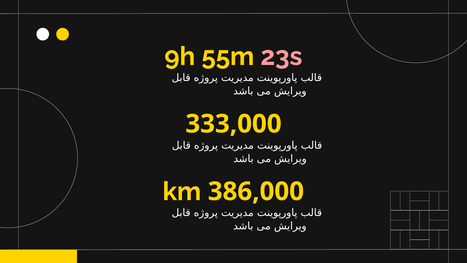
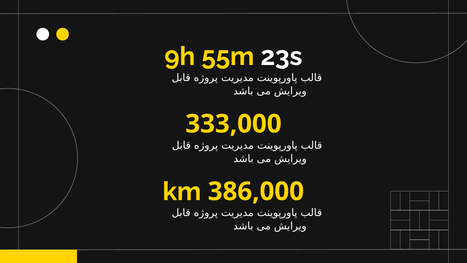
23s colour: pink -> white (281, 56)
